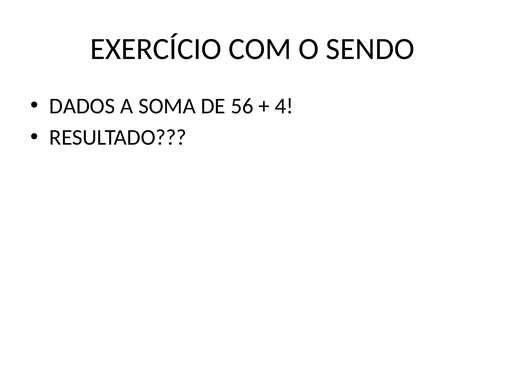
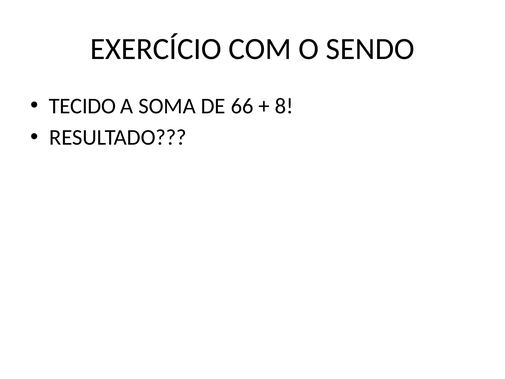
DADOS: DADOS -> TECIDO (82, 106)
56: 56 -> 66 (242, 106)
4: 4 -> 8 (284, 106)
